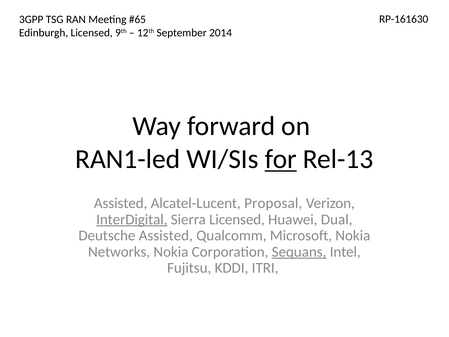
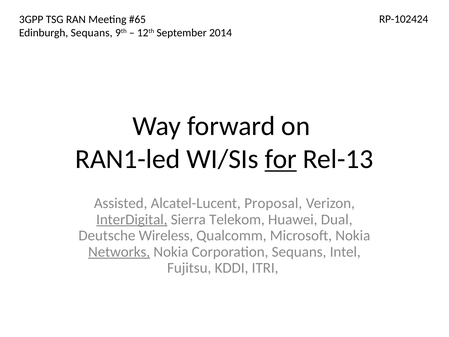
RP-161630: RP-161630 -> RP-102424 (404, 19)
Edinburgh Licensed: Licensed -> Sequans (92, 33)
Sierra Licensed: Licensed -> Telekom (237, 219)
Deutsche Assisted: Assisted -> Wireless (166, 235)
Networks underline: none -> present (119, 252)
Sequans underline: present -> none (299, 252)
